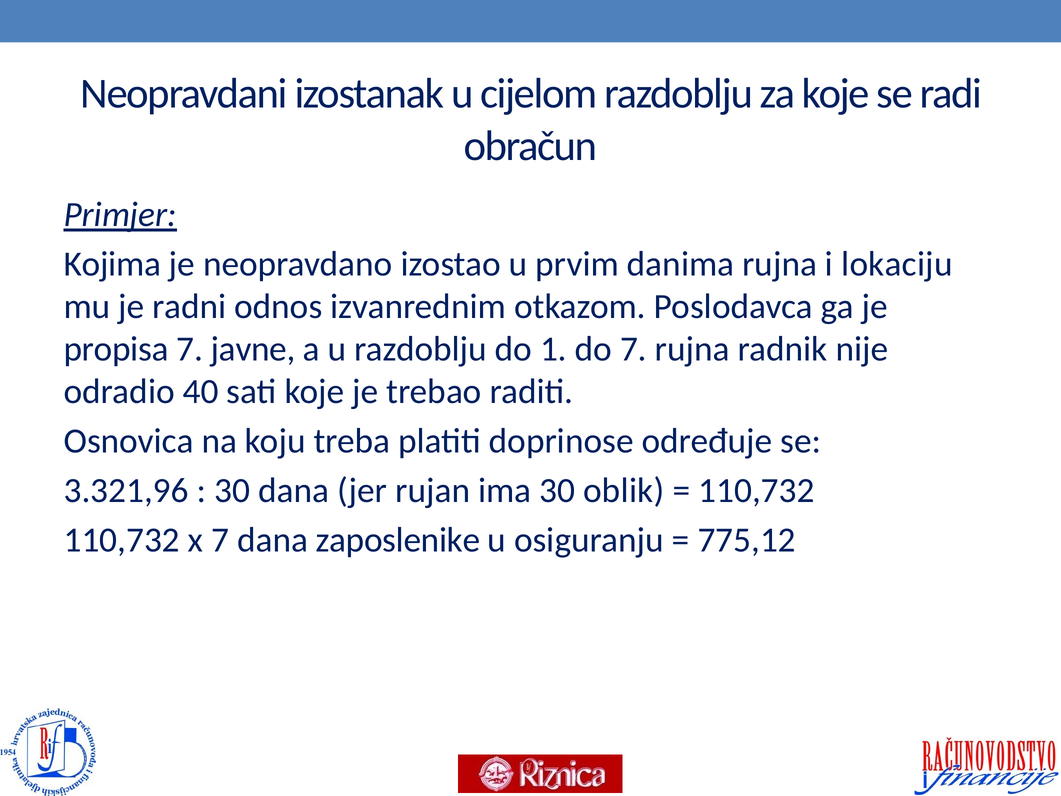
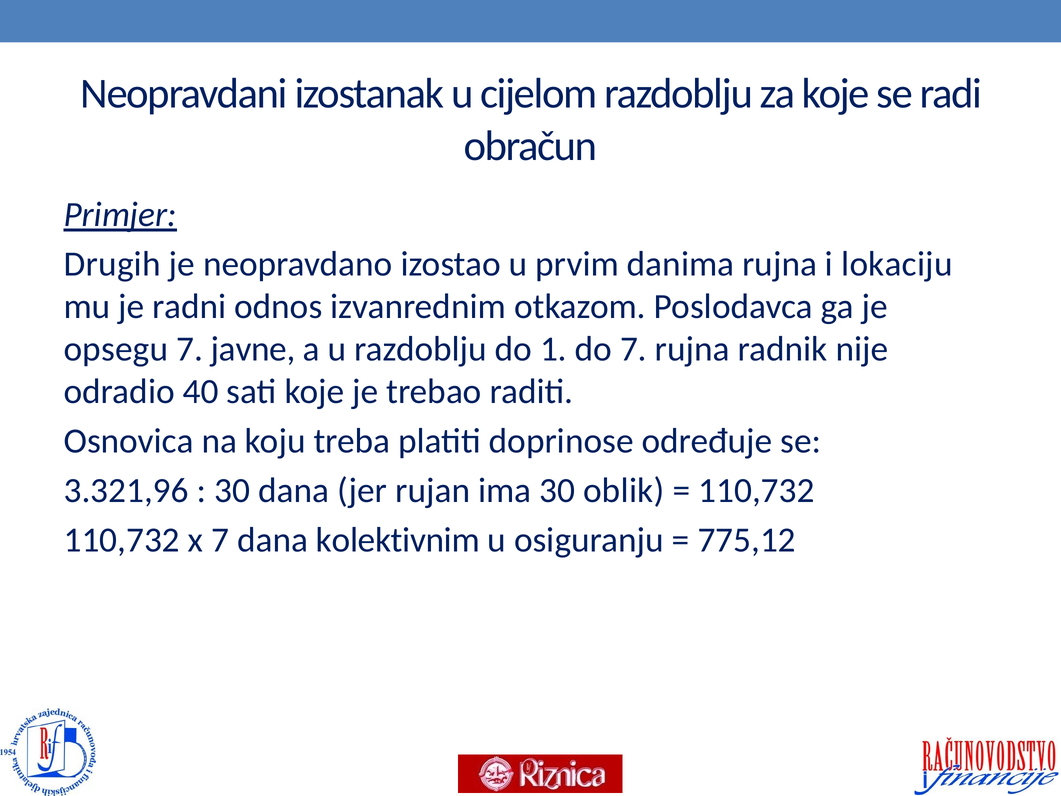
Kojima: Kojima -> Drugih (112, 264)
propisa: propisa -> opsegu (116, 349)
zaposlenike: zaposlenike -> kolektivnim (398, 540)
